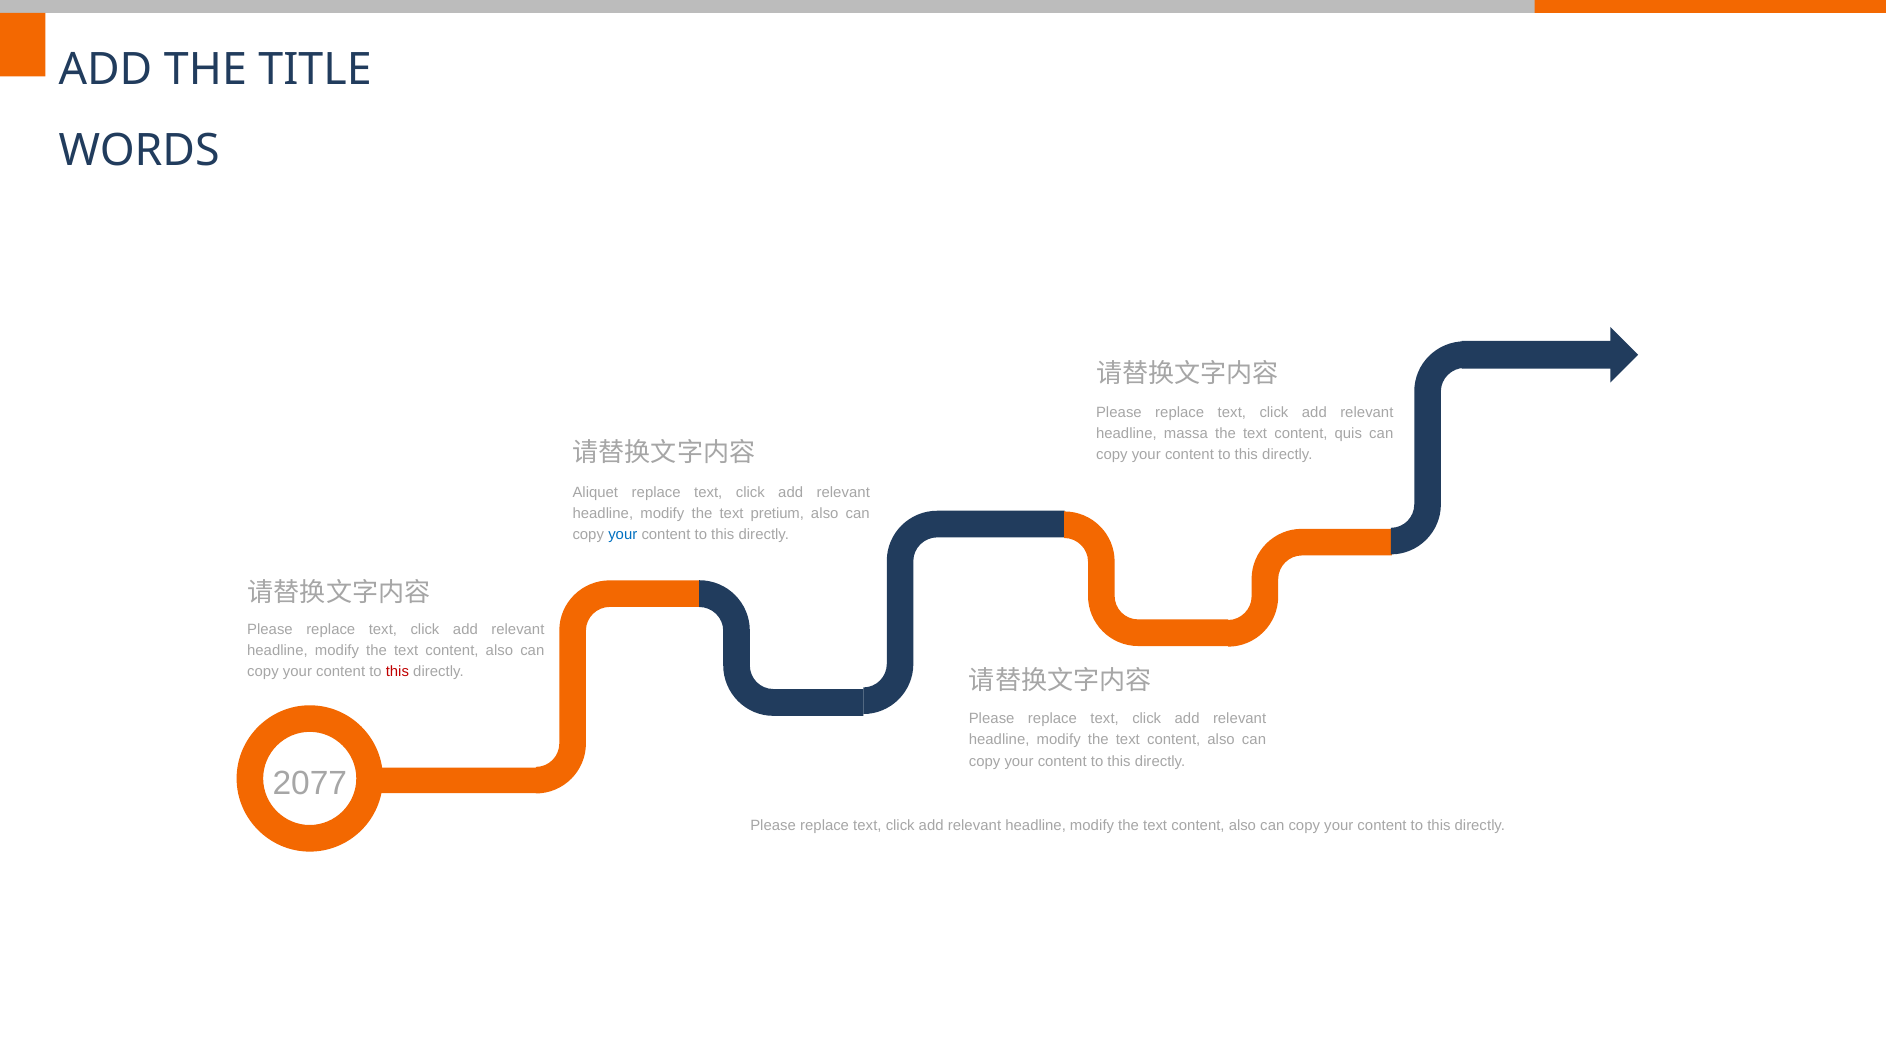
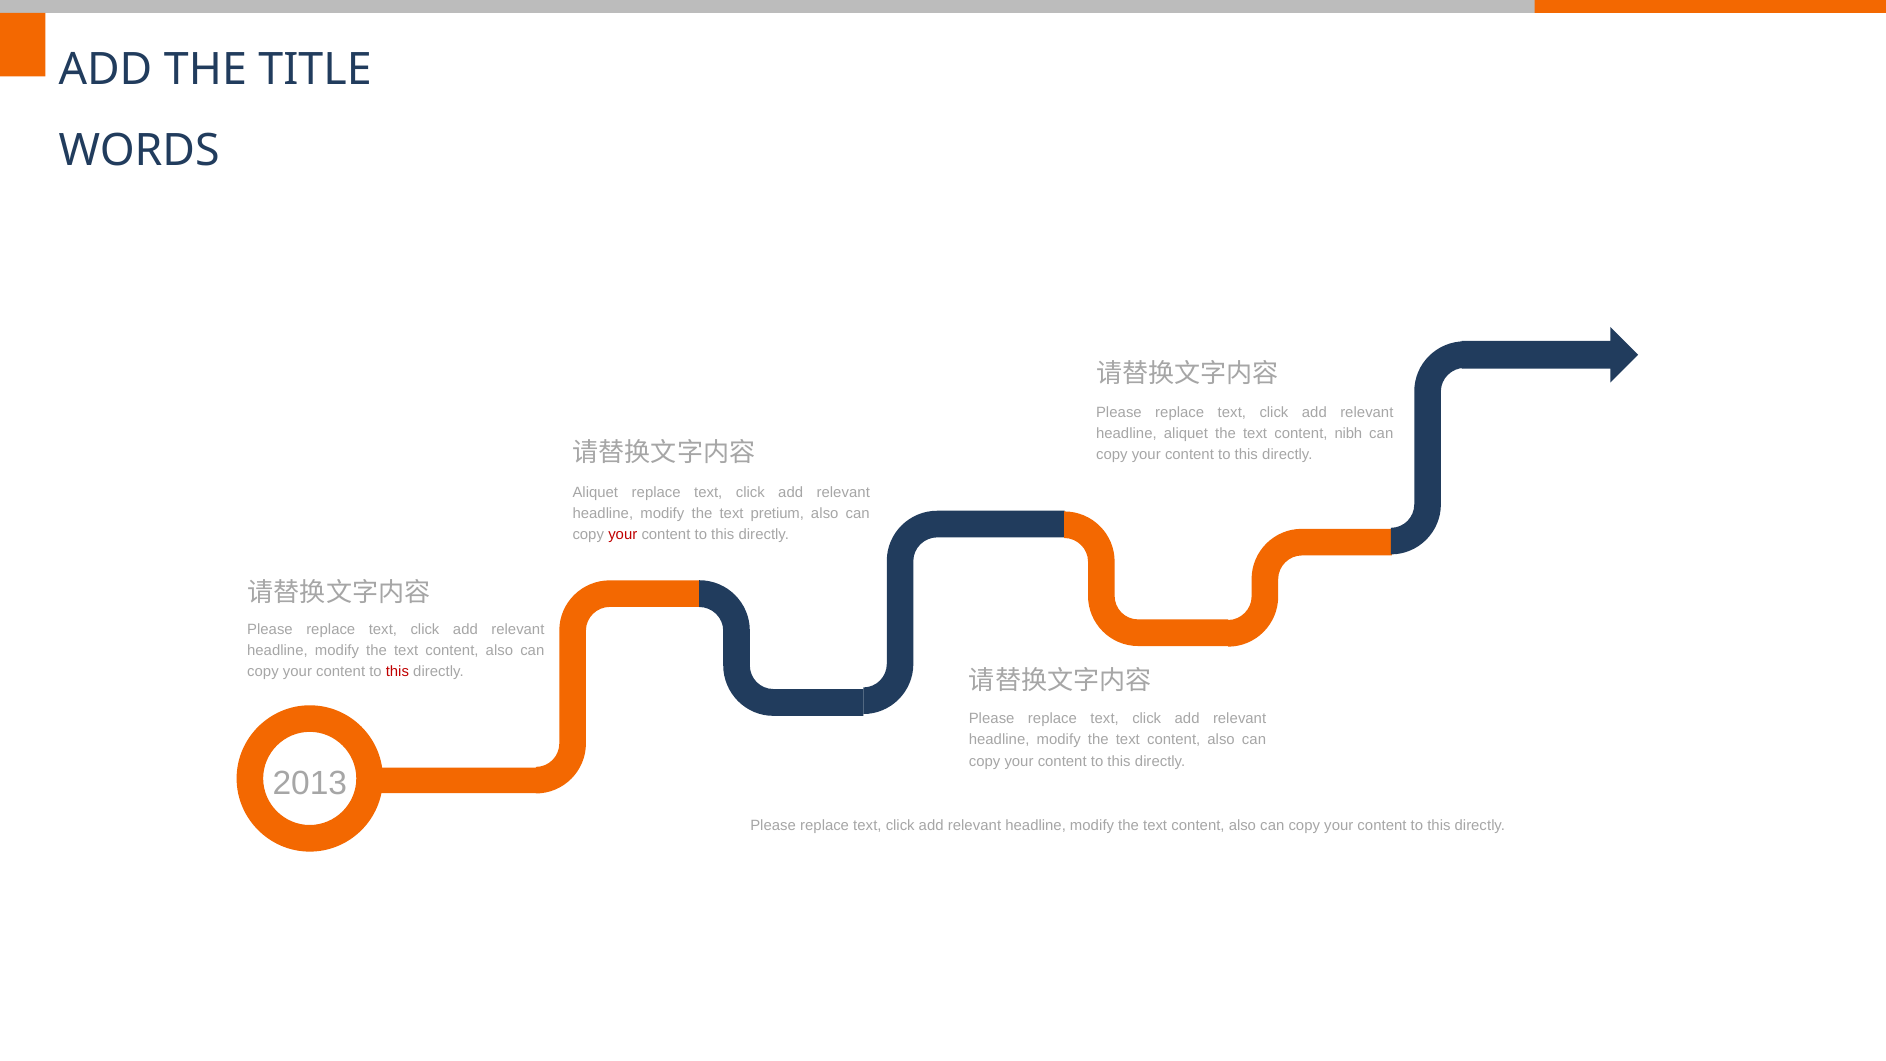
headline massa: massa -> aliquet (1186, 434)
quis: quis -> nibh (1348, 434)
your colour: blue -> red (623, 535)
2077: 2077 -> 2013 (310, 783)
